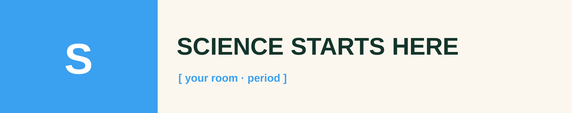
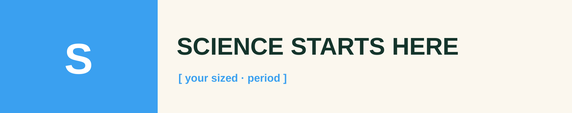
room: room -> sized (225, 78)
